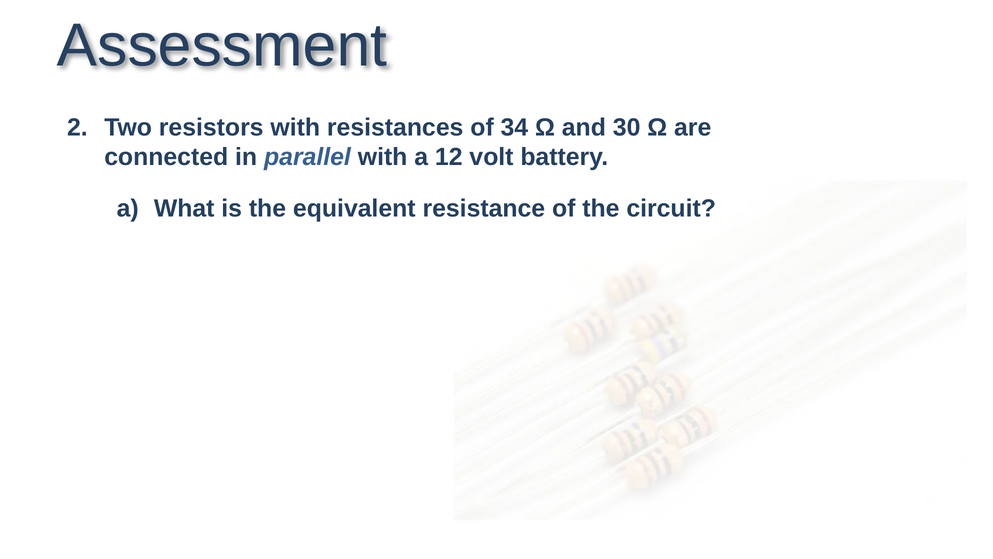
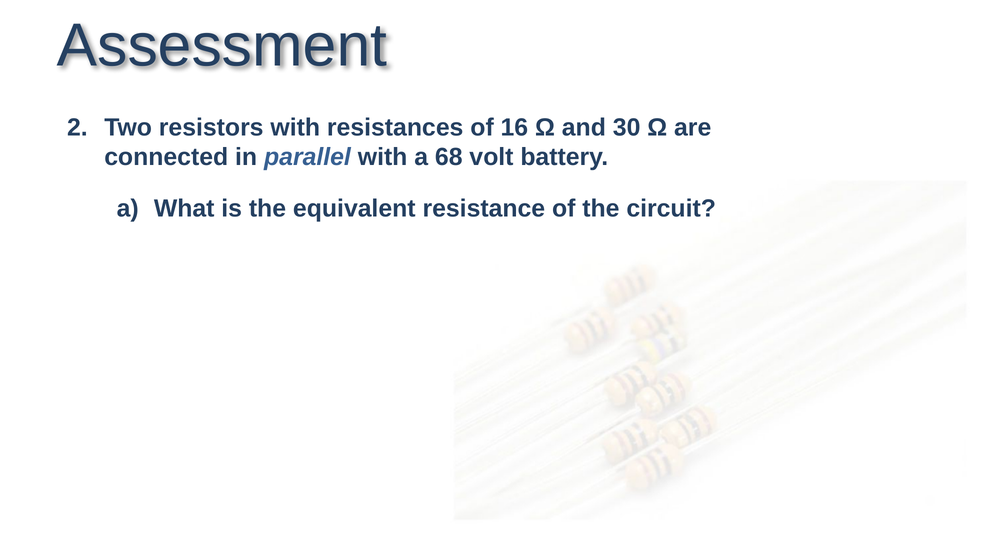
34: 34 -> 16 (514, 127)
12: 12 -> 68 (449, 157)
